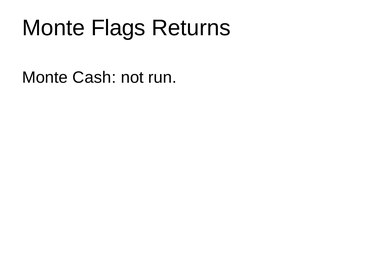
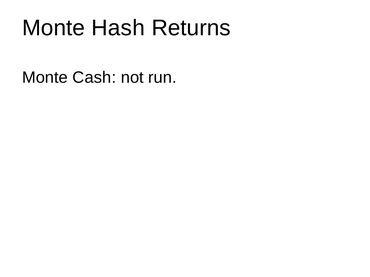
Flags: Flags -> Hash (118, 28)
